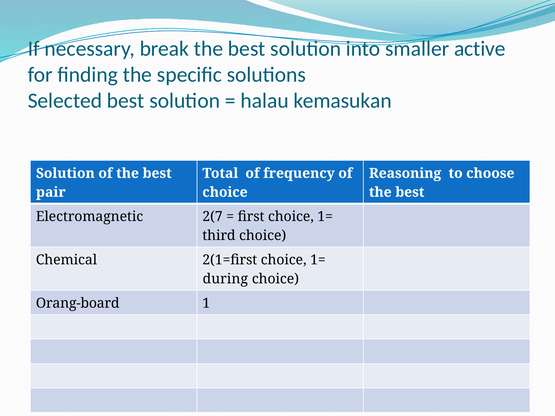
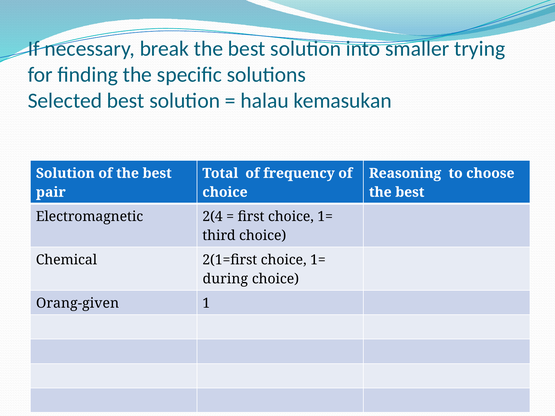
active: active -> trying (480, 49)
2(7: 2(7 -> 2(4 (213, 217)
Orang-board: Orang-board -> Orang-given (78, 303)
